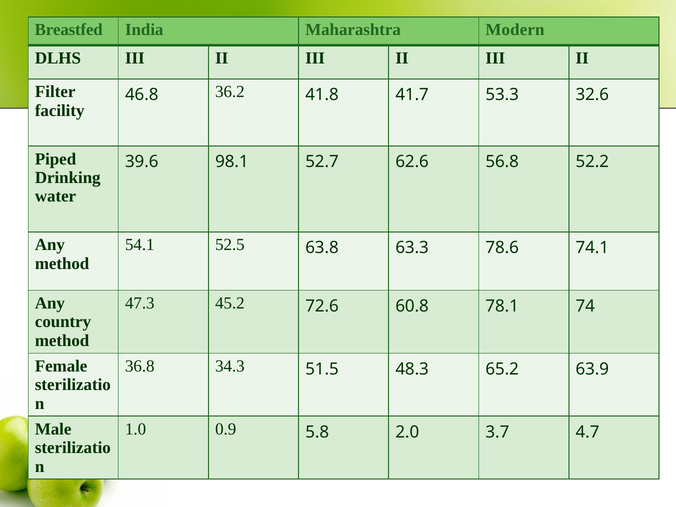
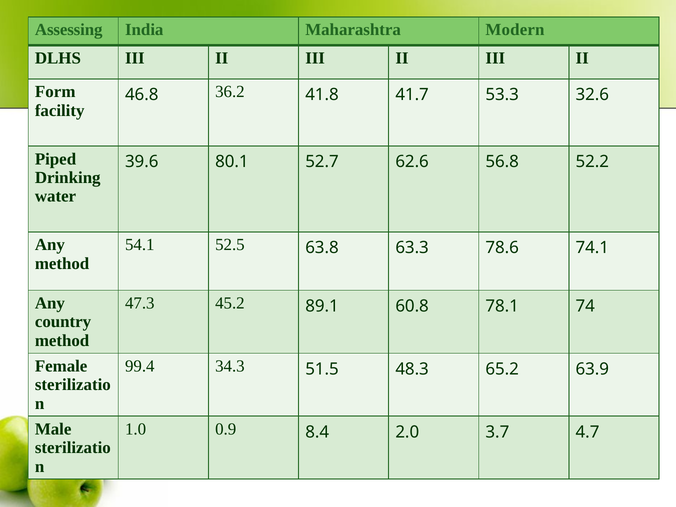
Breastfed: Breastfed -> Assessing (69, 30)
Filter: Filter -> Form (55, 92)
98.1: 98.1 -> 80.1 (232, 162)
72.6: 72.6 -> 89.1 (322, 306)
36.8: 36.8 -> 99.4 (140, 366)
5.8: 5.8 -> 8.4 (317, 432)
